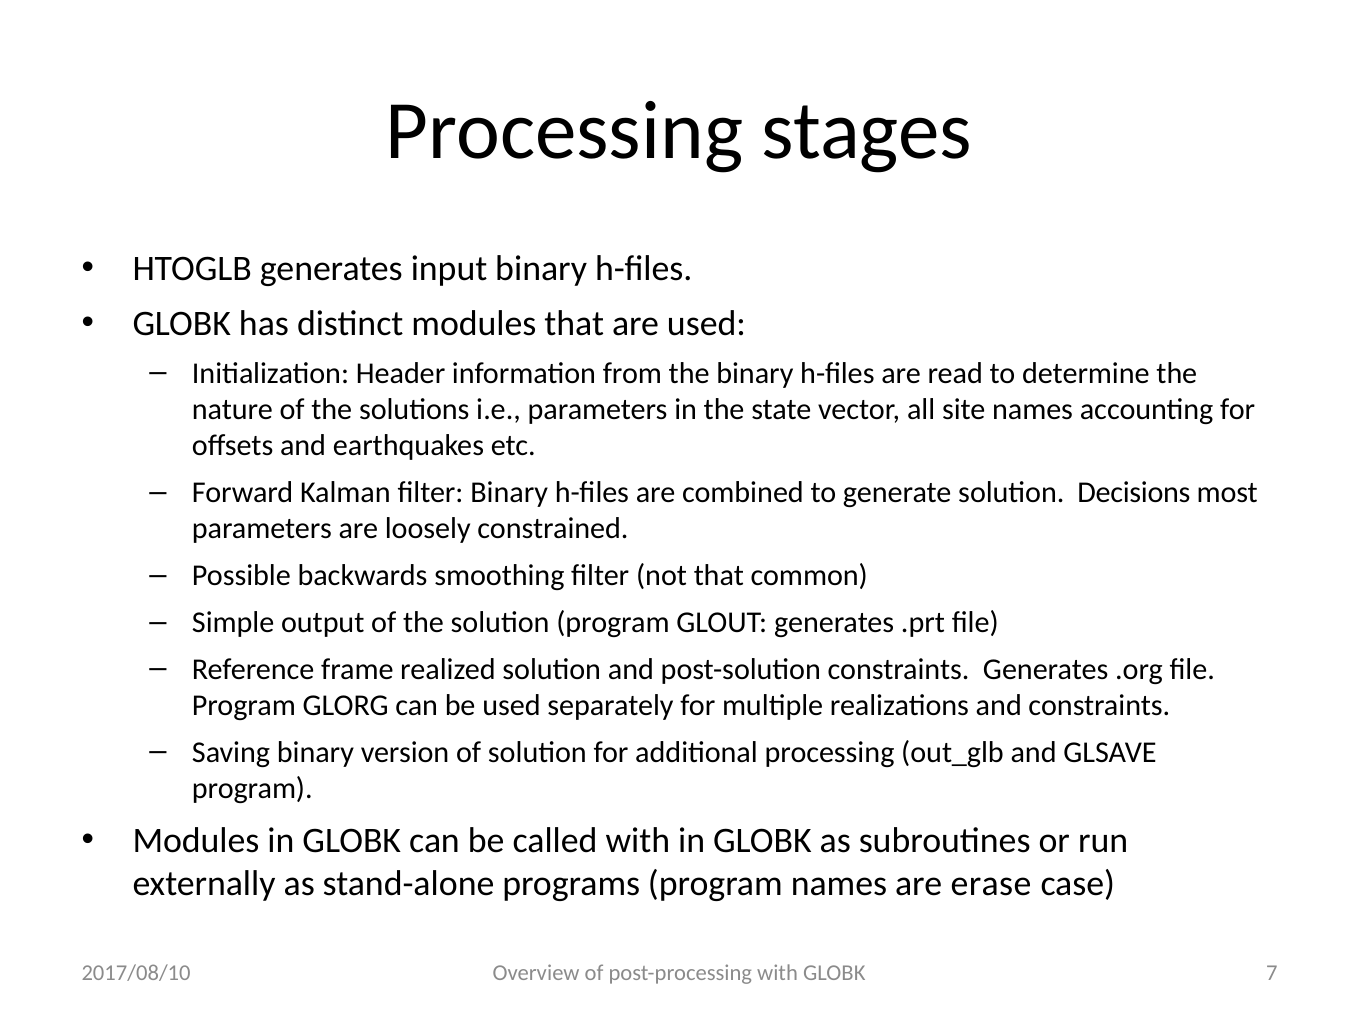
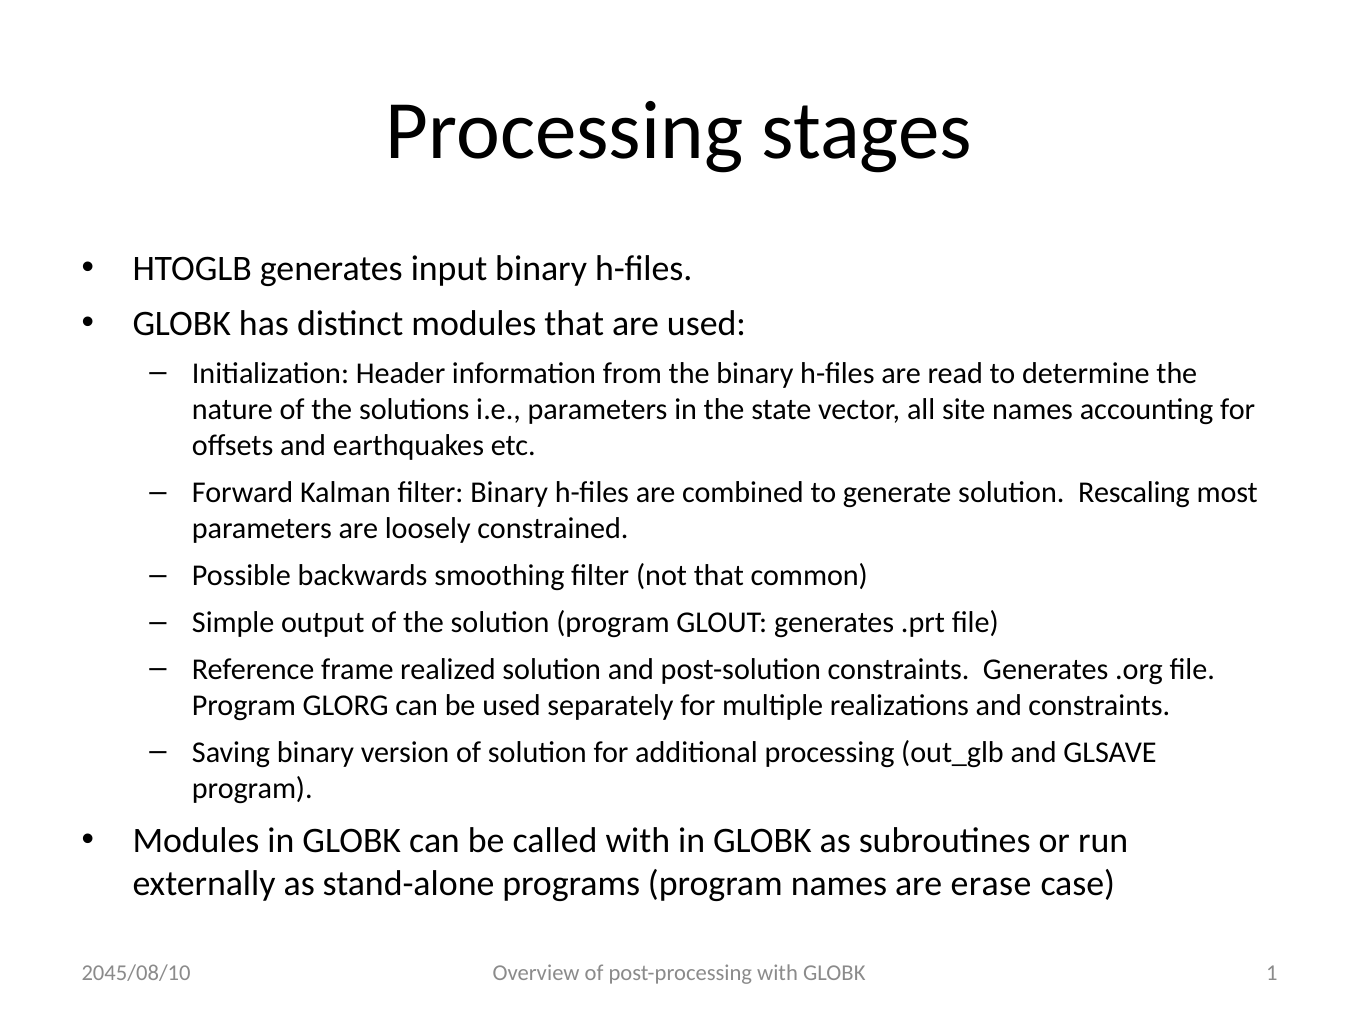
Decisions: Decisions -> Rescaling (1134, 493)
7: 7 -> 1 (1272, 973)
2017/08/10: 2017/08/10 -> 2045/08/10 (136, 973)
